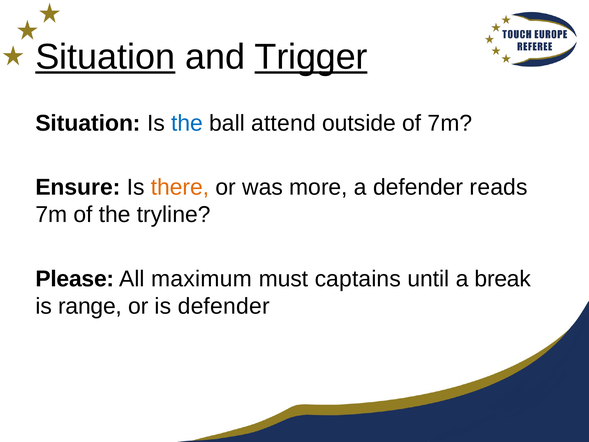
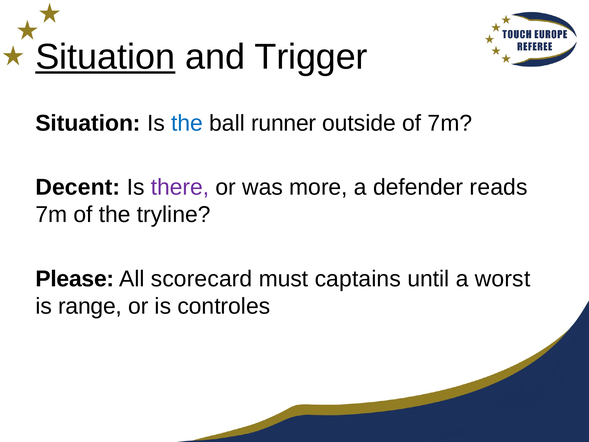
Trigger underline: present -> none (311, 57)
attend: attend -> runner (284, 123)
Ensure: Ensure -> Decent (78, 187)
there colour: orange -> purple (180, 187)
maximum: maximum -> scorecard (202, 279)
break: break -> worst (503, 279)
is defender: defender -> controles (224, 306)
